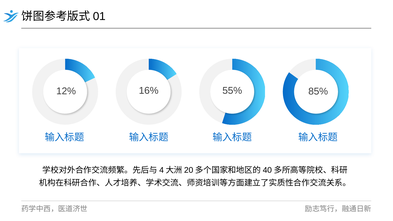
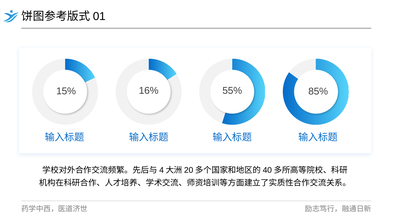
12%: 12% -> 15% (66, 91)
